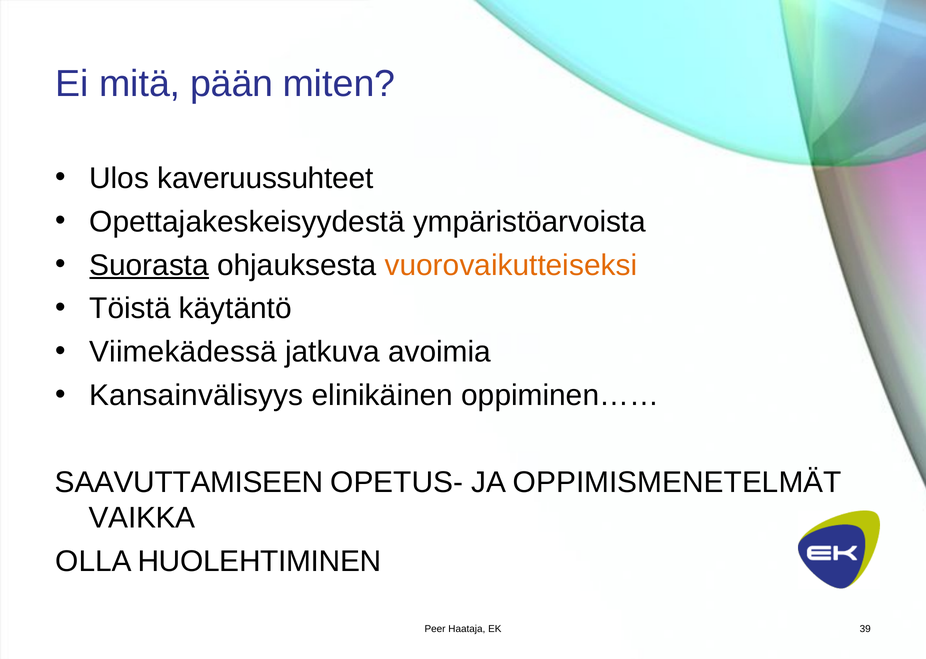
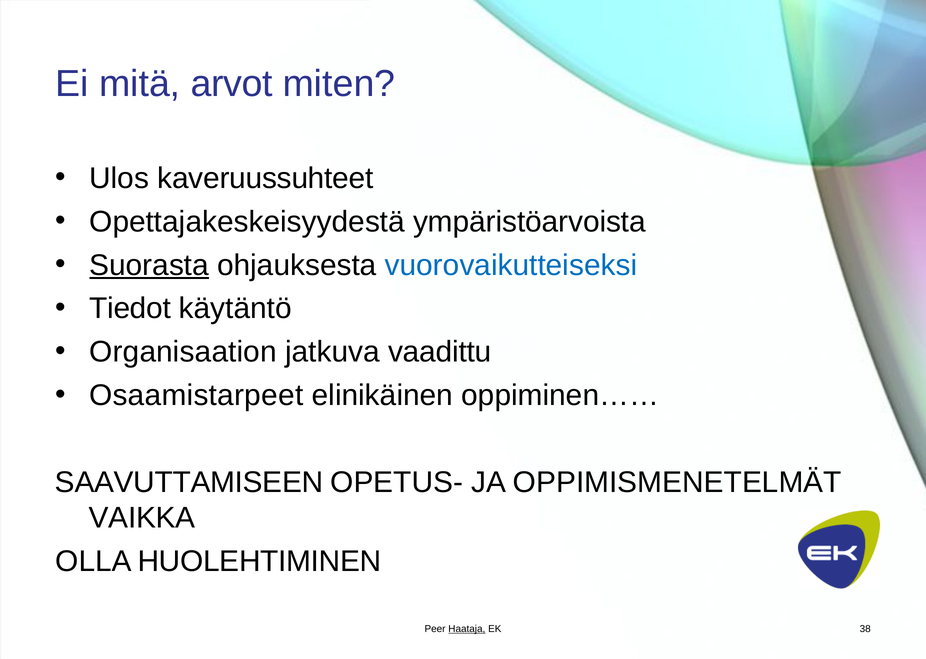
pään: pään -> arvot (232, 84)
vuorovaikutteiseksi colour: orange -> blue (511, 265)
Töistä: Töistä -> Tiedot (130, 309)
Viimekädessä: Viimekädessä -> Organisaation (183, 352)
avoimia: avoimia -> vaadittu (440, 352)
Kansainvälisyys: Kansainvälisyys -> Osaamistarpeet (196, 395)
Haataja underline: none -> present (467, 629)
39: 39 -> 38 (865, 629)
